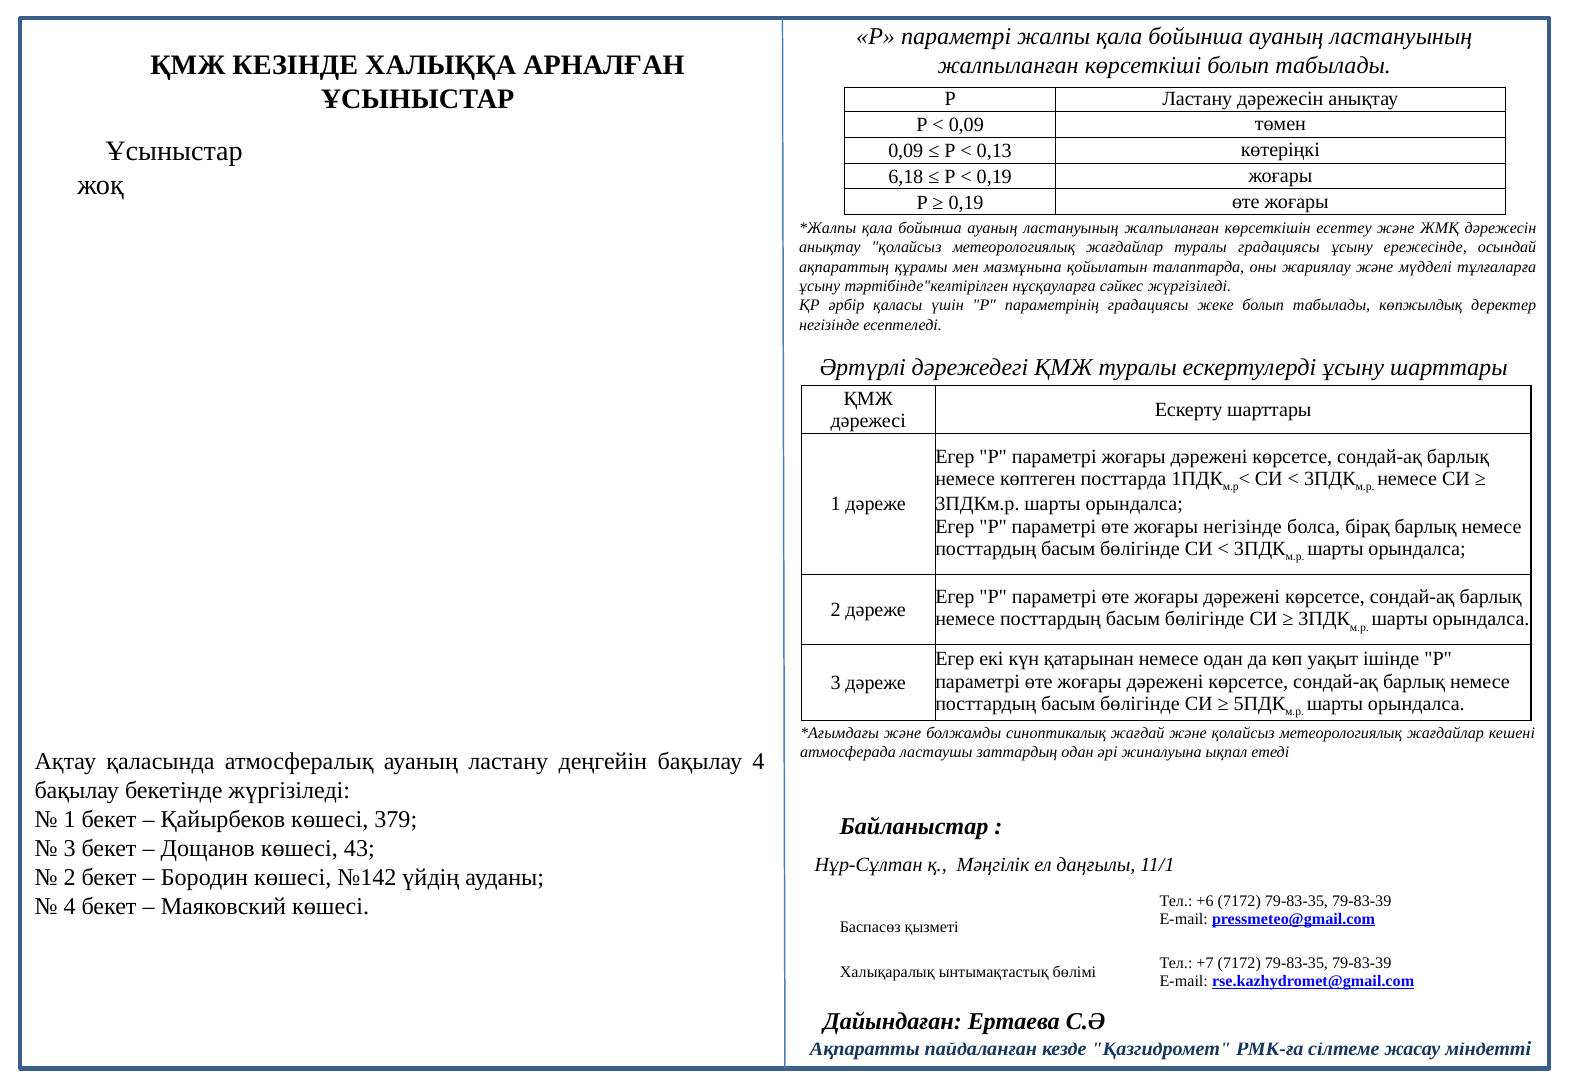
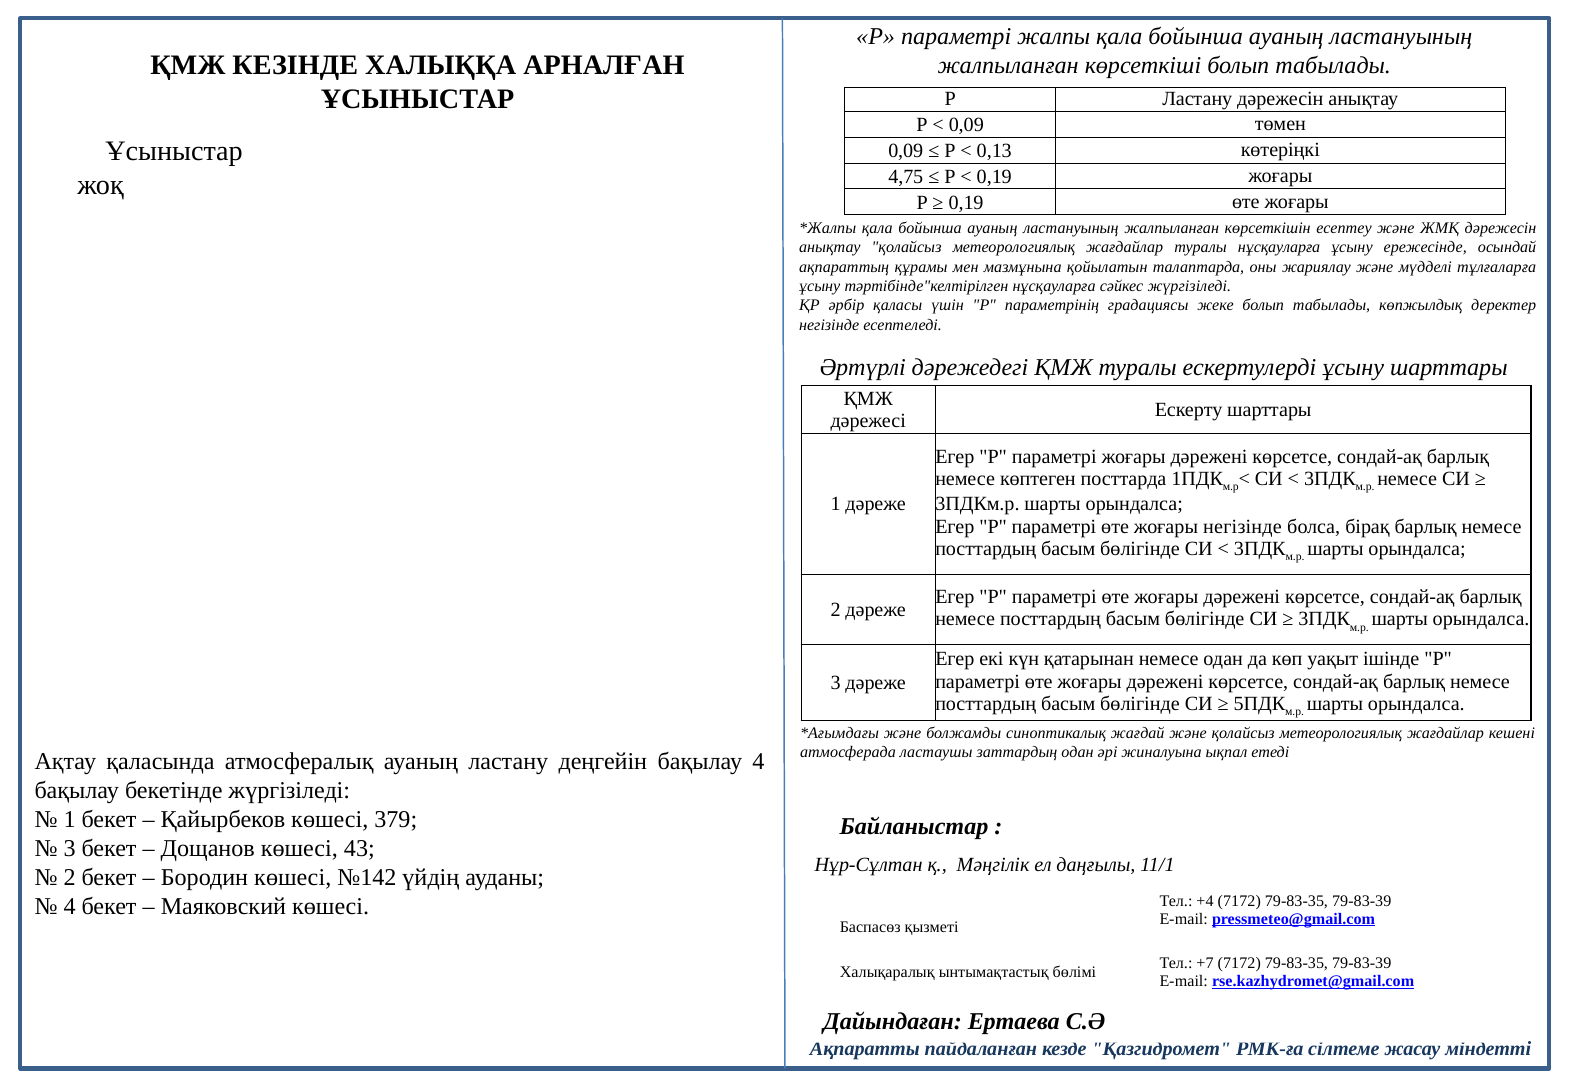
6,18: 6,18 -> 4,75 (906, 177)
туралы градациясы: градациясы -> нұсқауларға (1279, 248)
+6: +6 -> +4 (1205, 901)
